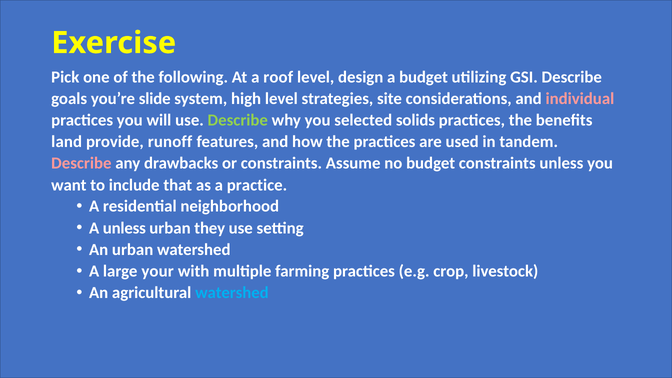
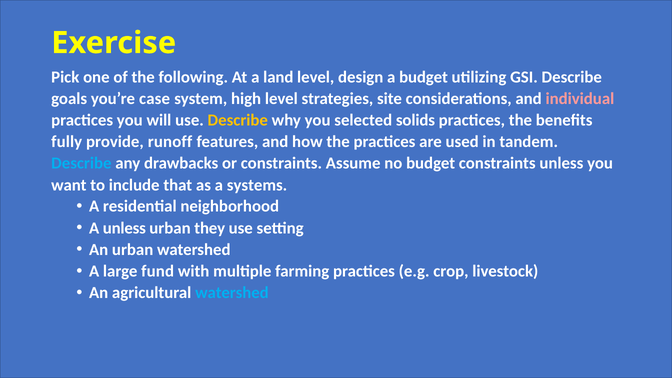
roof: roof -> land (278, 77)
slide: slide -> case (155, 99)
Describe colour: light green -> yellow (238, 120)
land: land -> fully (67, 142)
Describe colour: pink -> light blue (81, 163)
practice: practice -> systems (257, 185)
your: your -> fund (158, 271)
